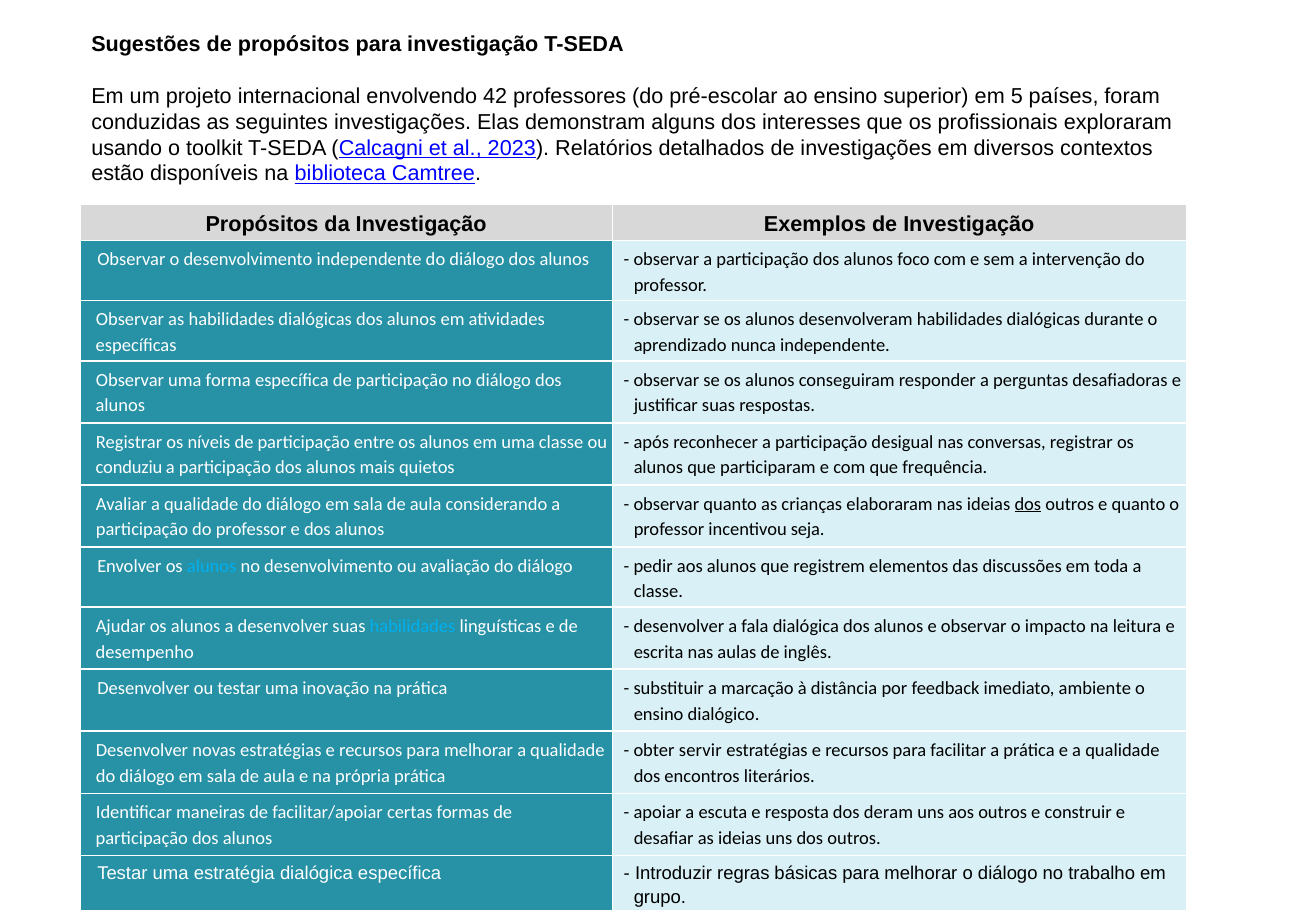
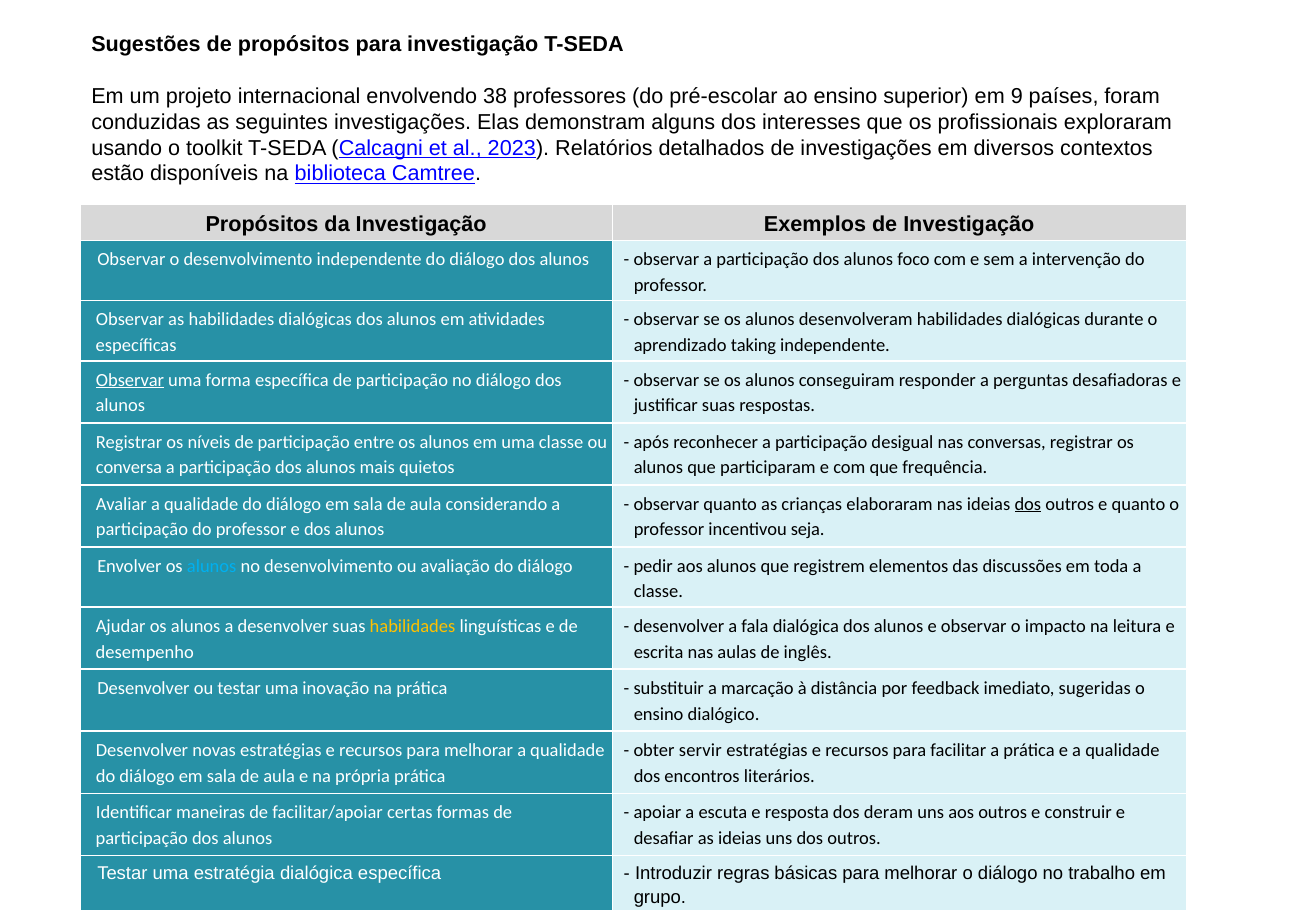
42: 42 -> 38 (495, 96)
5: 5 -> 9 (1017, 96)
nunca: nunca -> taking (753, 346)
Observar underline: none -> present (130, 380)
conduziu: conduziu -> conversa (129, 468)
habilidades colour: light blue -> yellow (413, 627)
ambiente: ambiente -> sugeridas (1095, 689)
